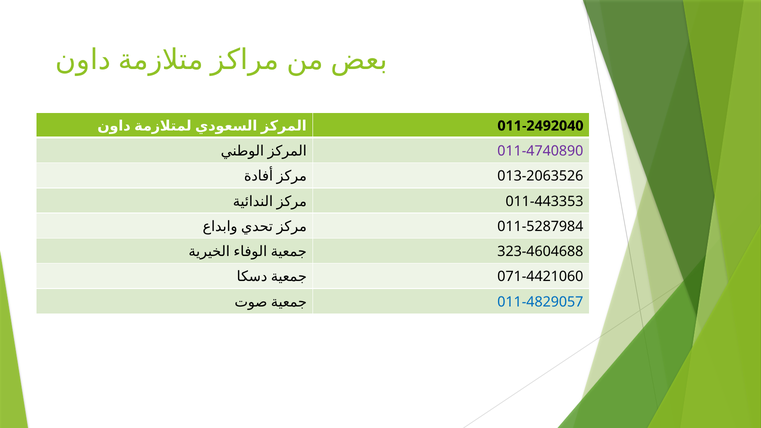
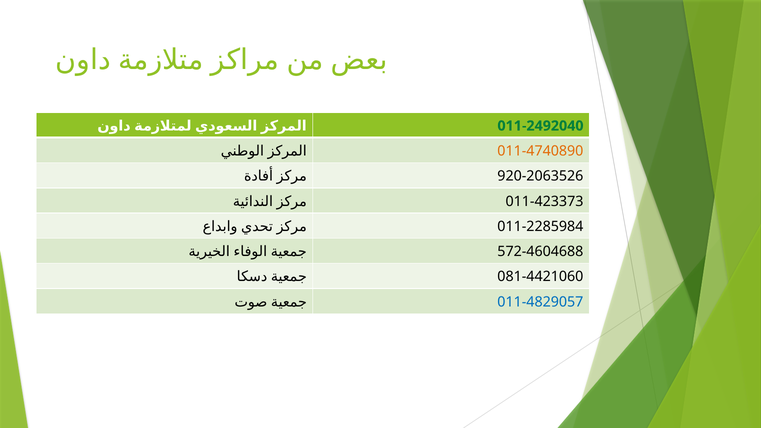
011-2492040 colour: black -> green (540, 126)
011-4740890 colour: purple -> orange (540, 151)
013-2063526: 013-2063526 -> 920-2063526 (540, 176)
011-443353: 011-443353 -> 011-423373 (544, 201)
011-5287984: 011-5287984 -> 011-2285984 (540, 226)
323-4604688: 323-4604688 -> 572-4604688 (540, 252)
071-4421060: 071-4421060 -> 081-4421060 (540, 277)
